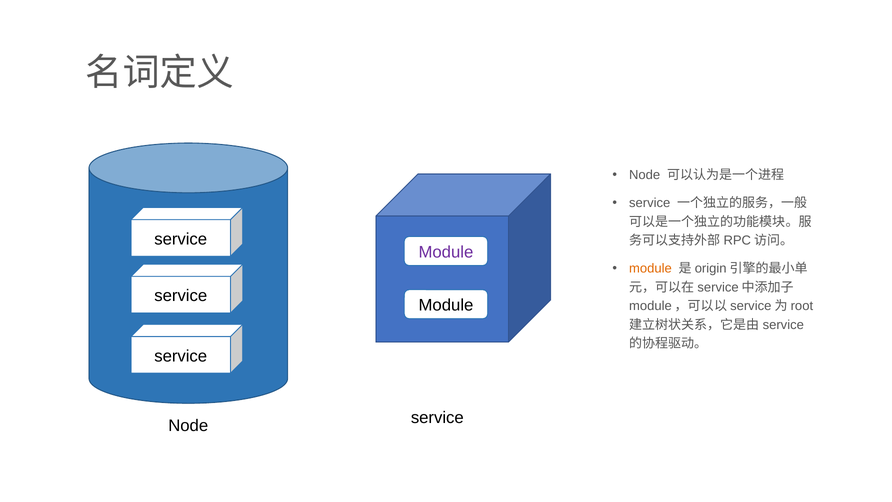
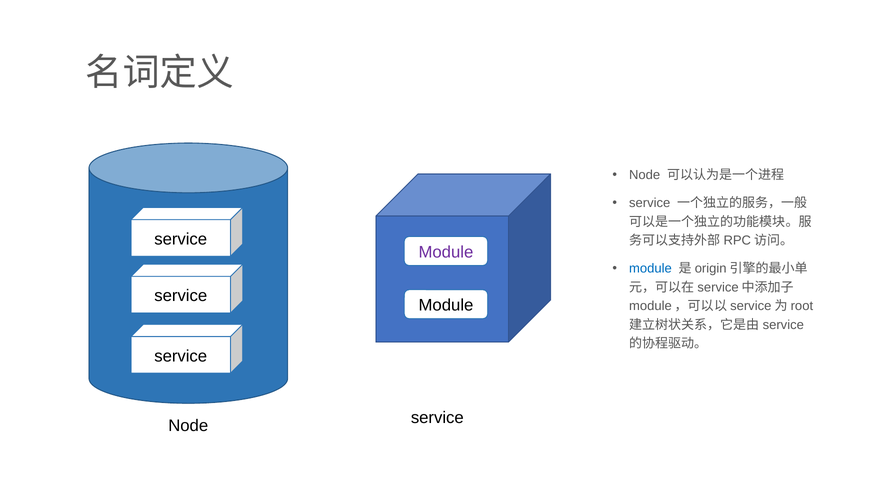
module colour: orange -> blue (650, 268)
